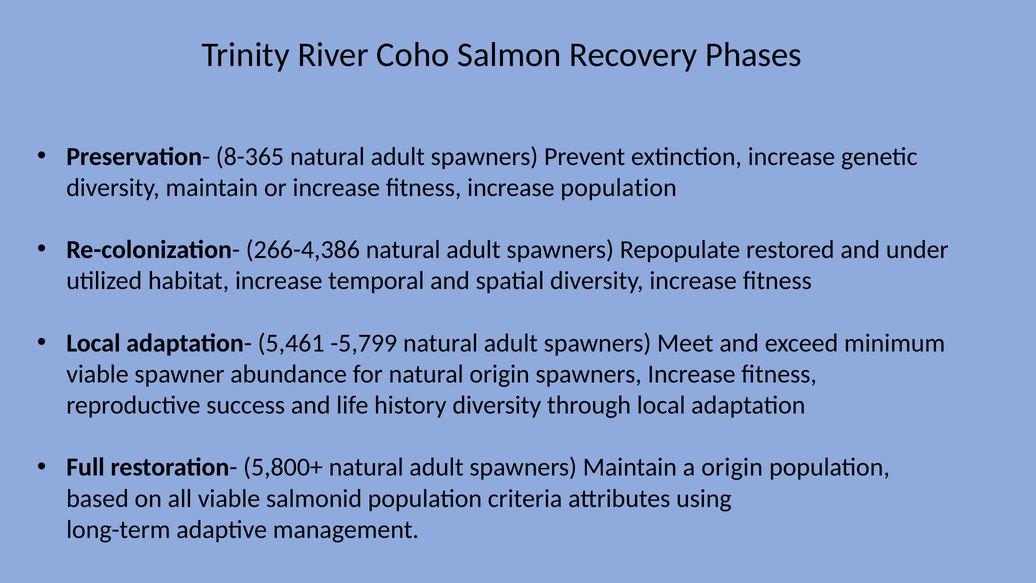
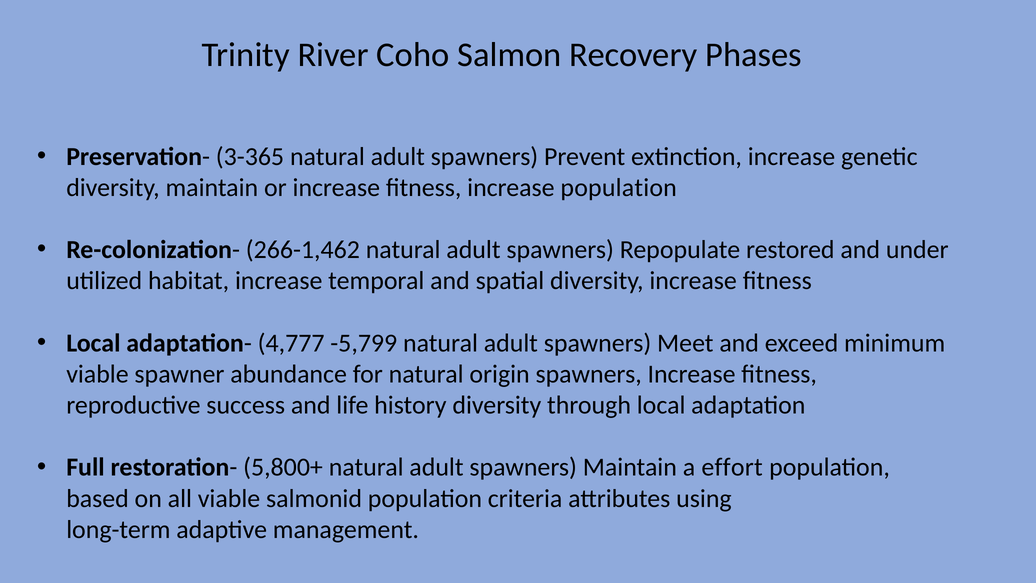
8-365: 8-365 -> 3-365 (250, 156)
266-4,386: 266-4,386 -> 266-1,462 (303, 250)
5,461: 5,461 -> 4,777 (291, 343)
a origin: origin -> effort (732, 467)
